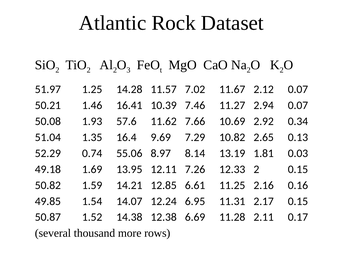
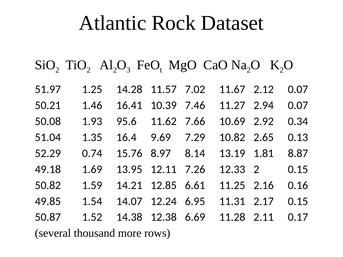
57.6: 57.6 -> 95.6 (126, 121)
55.06: 55.06 -> 15.76 (129, 153)
0.03: 0.03 -> 8.87 (298, 153)
